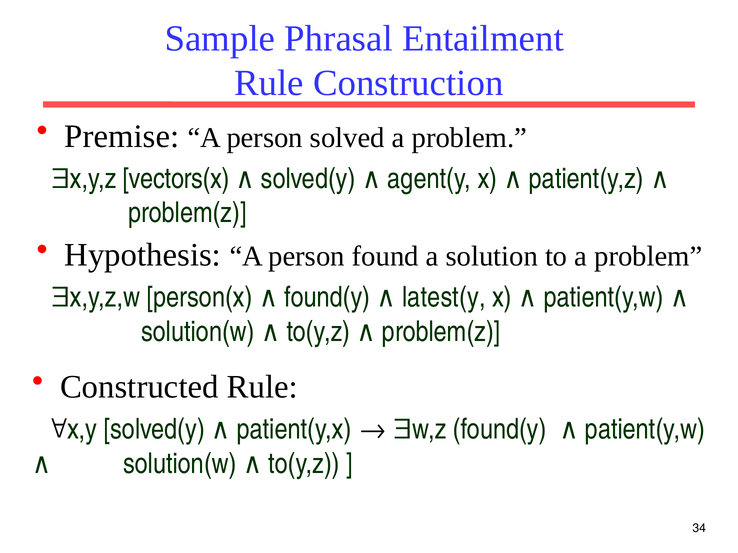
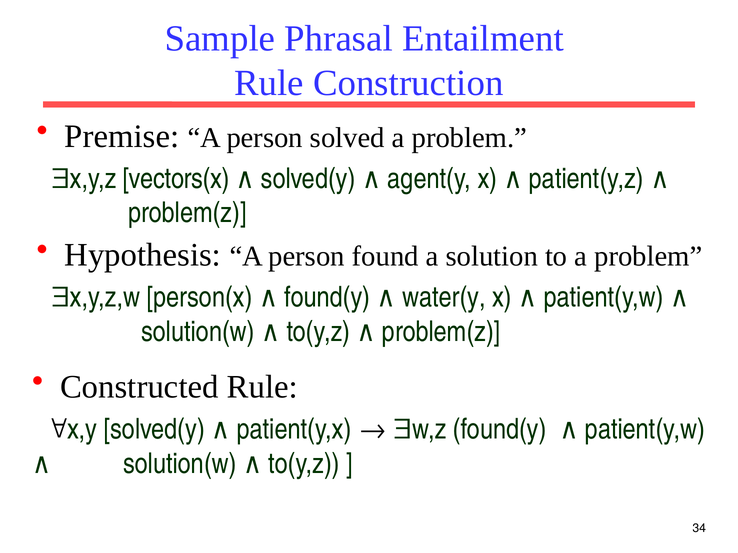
latest(y: latest(y -> water(y (444, 298)
